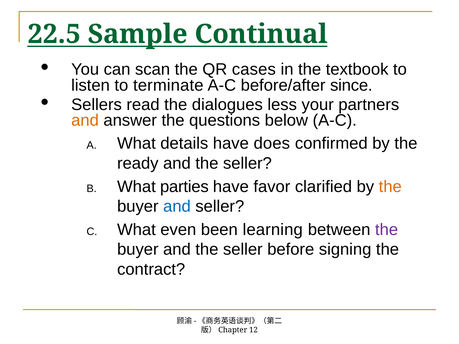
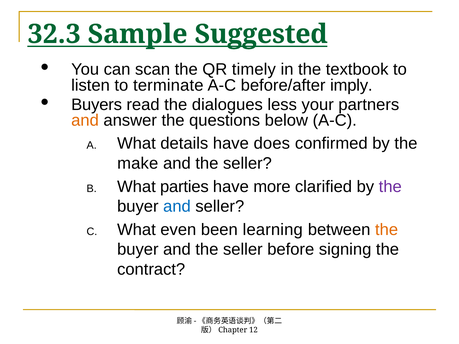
22.5: 22.5 -> 32.3 (54, 34)
Continual: Continual -> Suggested (261, 34)
cases: cases -> timely (254, 70)
since: since -> imply (351, 85)
Sellers: Sellers -> Buyers (97, 105)
ready: ready -> make (138, 164)
favor: favor -> more (272, 187)
the colour: orange -> purple (390, 187)
the colour: purple -> orange (387, 230)
